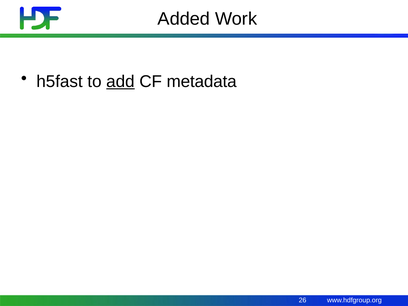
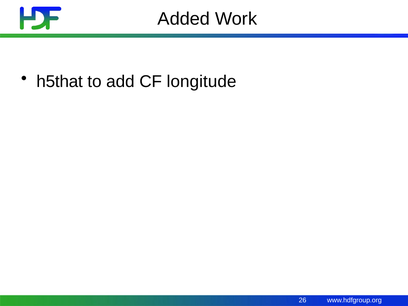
h5fast: h5fast -> h5that (60, 81)
add underline: present -> none (120, 81)
metadata: metadata -> longitude (202, 81)
